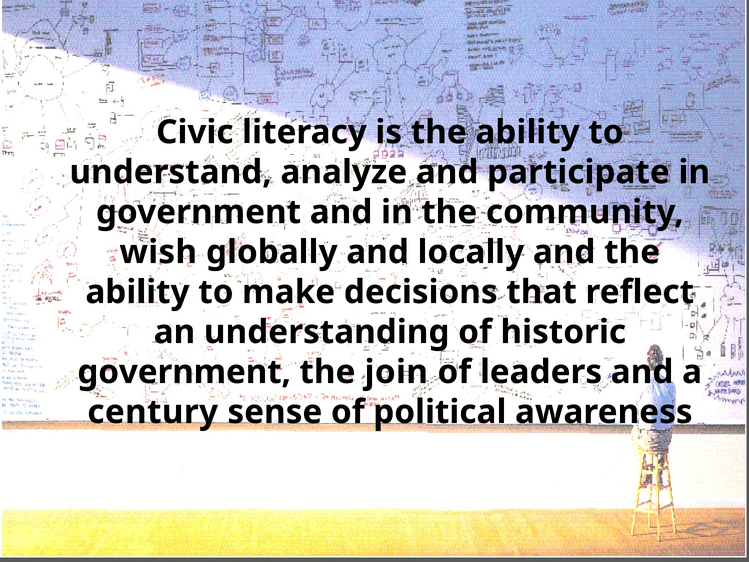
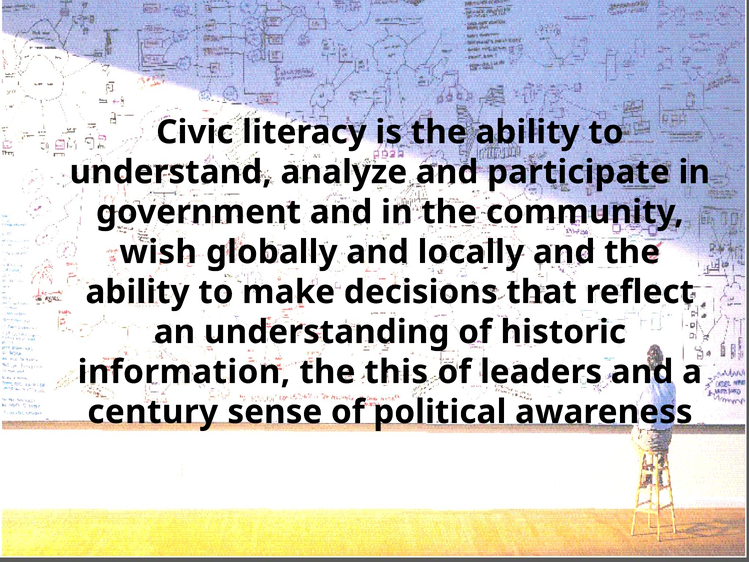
government: government -> information (184, 372)
join: join -> this (396, 372)
